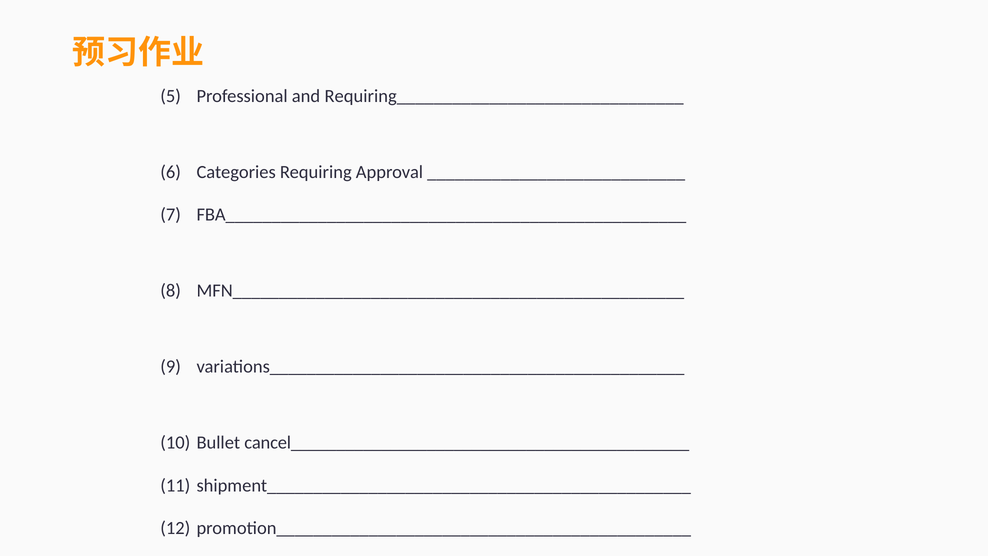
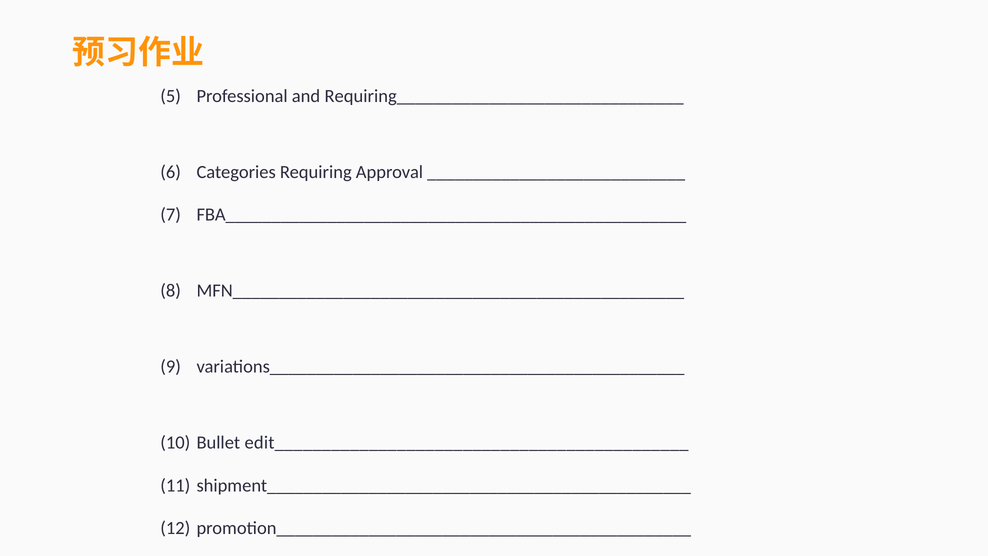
cancel____________________________________________: cancel____________________________________________ -> edit____________________________________________ (467, 443)
